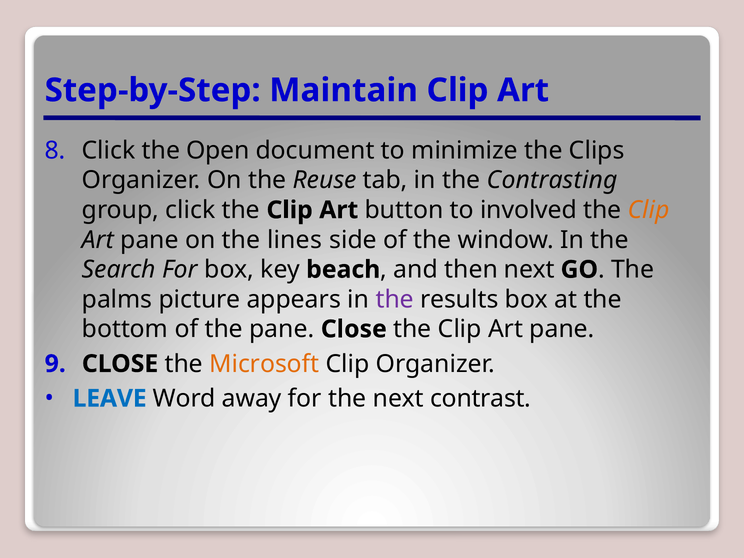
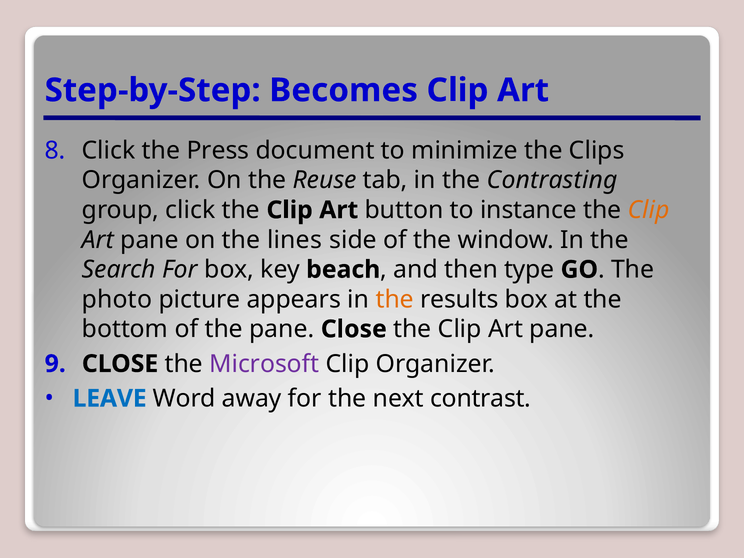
Maintain: Maintain -> Becomes (344, 90)
Open: Open -> Press (218, 151)
involved: involved -> instance (529, 210)
then next: next -> type (529, 270)
palms: palms -> photo (117, 299)
the colour: purple -> orange (395, 299)
Microsoft colour: orange -> purple (264, 364)
